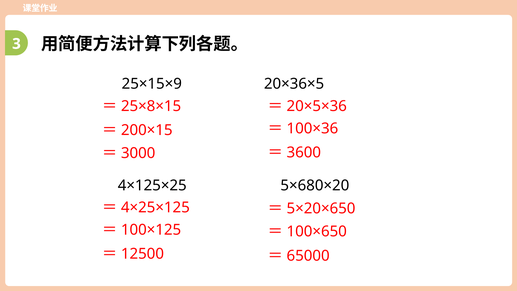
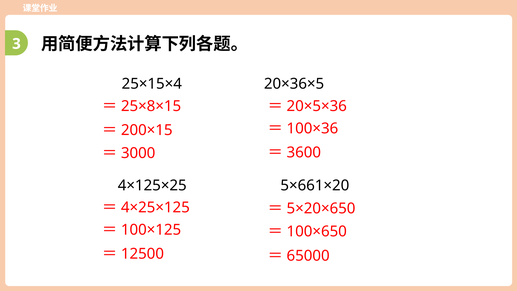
25×15×9: 25×15×9 -> 25×15×4 (152, 84)
5×680×20: 5×680×20 -> 5×661×20 (315, 186)
